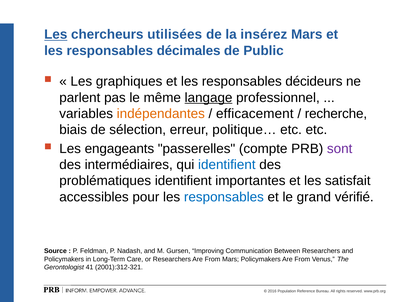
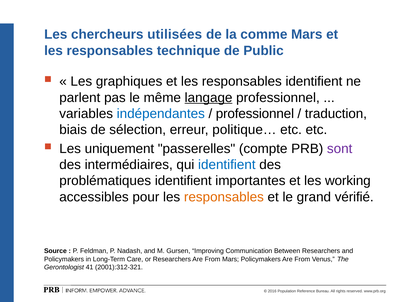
Les underline: present -> none (56, 35)
insérez: insérez -> comme (264, 35)
décimales: décimales -> technique (189, 51)
responsables décideurs: décideurs -> identifient (314, 82)
indépendantes colour: orange -> blue (161, 114)
efficacement: efficacement -> professionnel (255, 114)
recherche: recherche -> traduction (336, 114)
engageants: engageants -> uniquement (119, 149)
satisfait: satisfait -> working (348, 181)
responsables colour: blue -> orange (224, 197)
